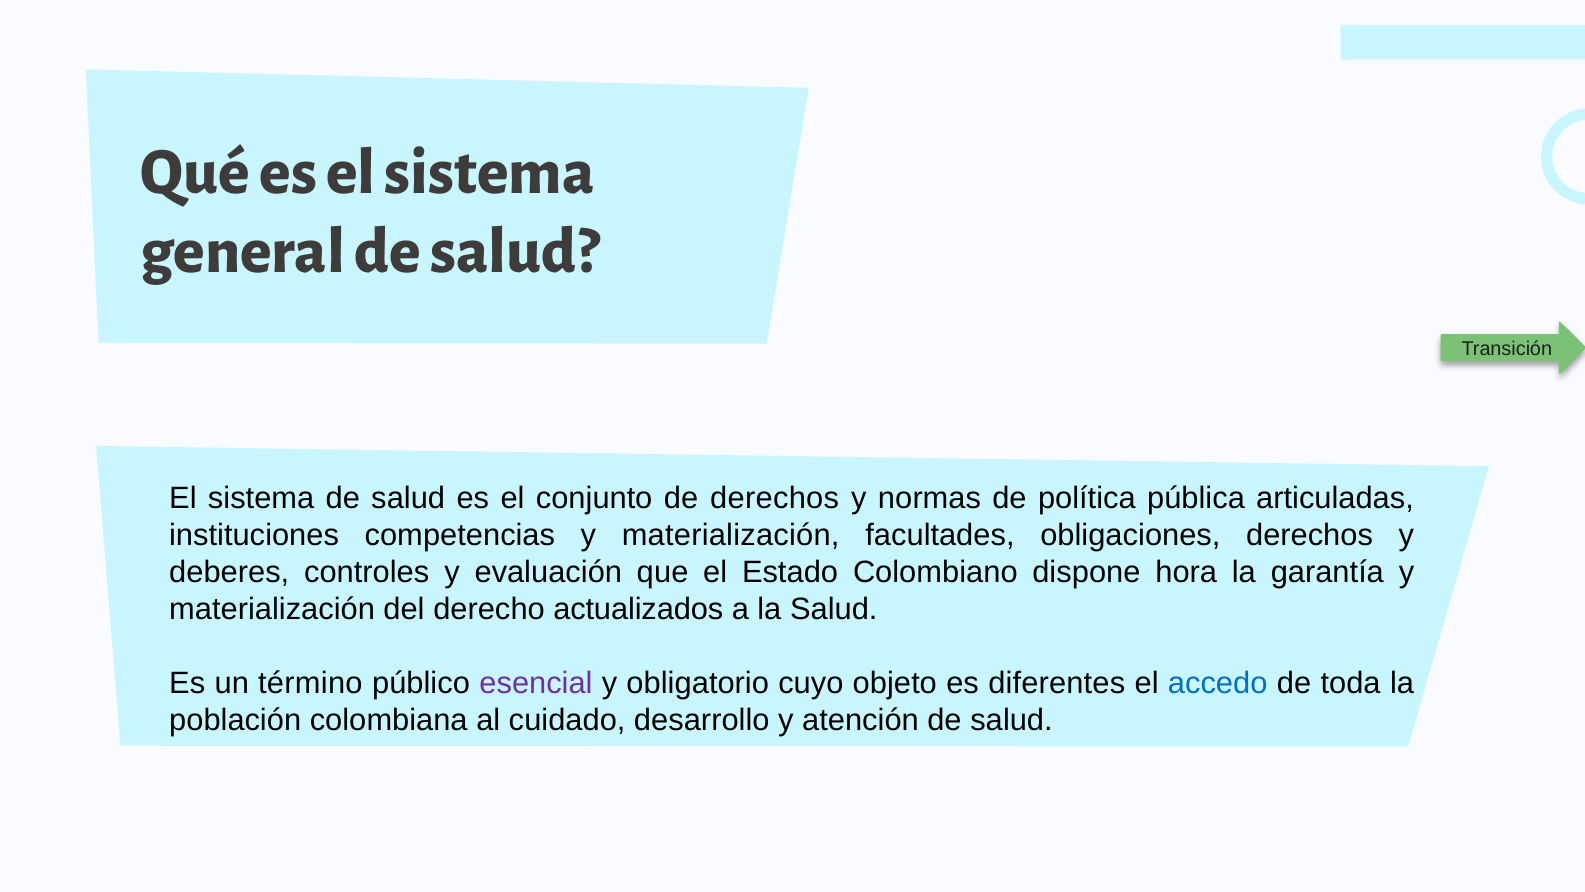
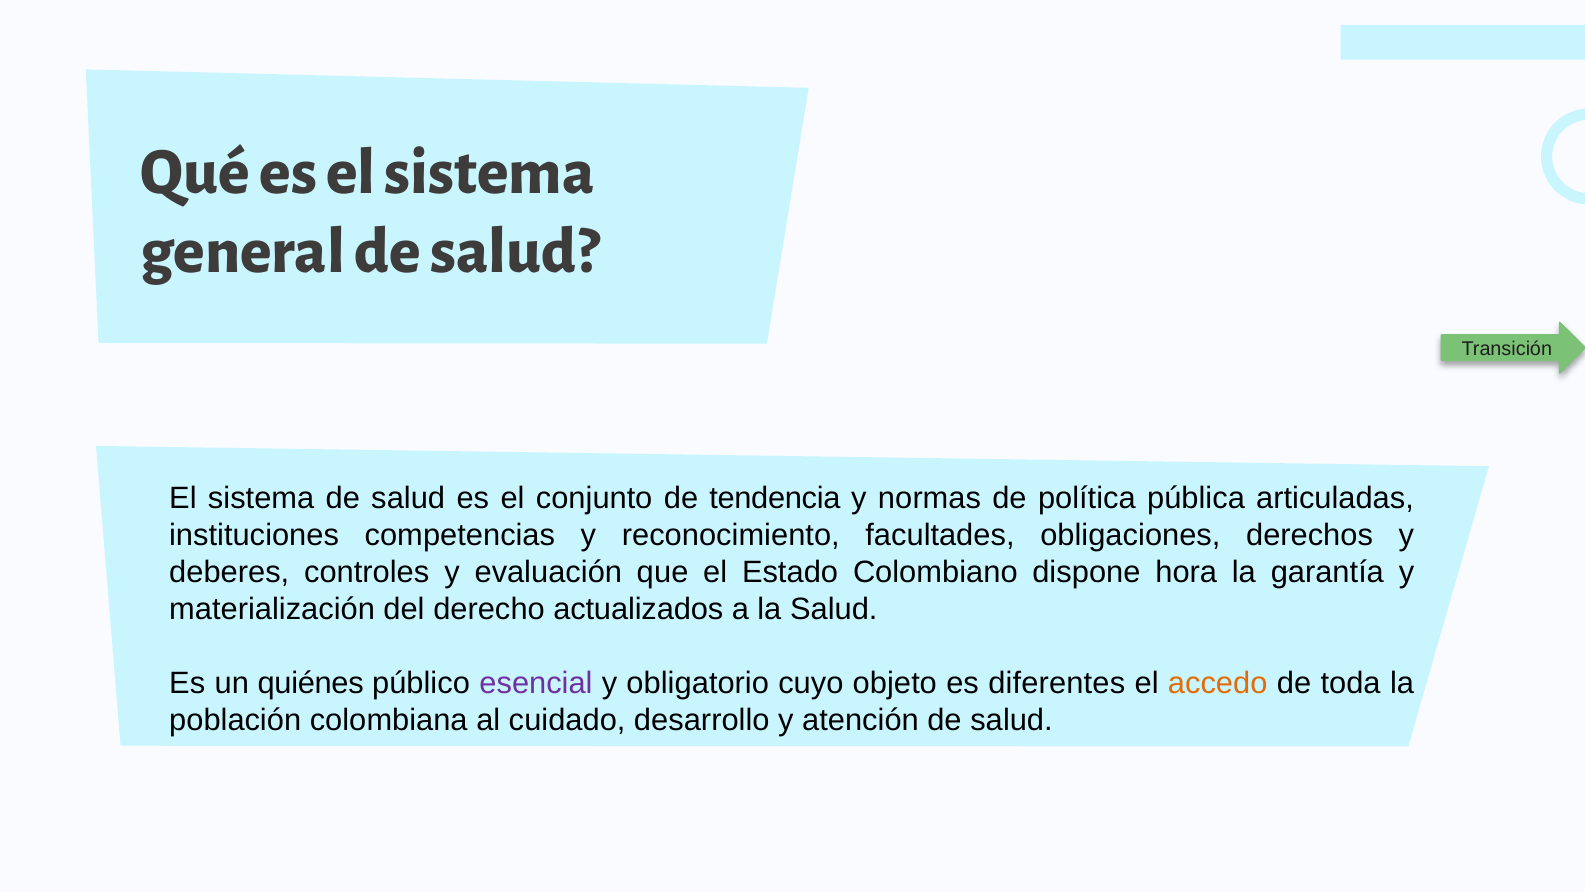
de derechos: derechos -> tendencia (775, 498)
competencias y materialización: materialización -> reconocimiento (731, 535)
término: término -> quiénes (311, 683)
accedo colour: blue -> orange (1218, 683)
